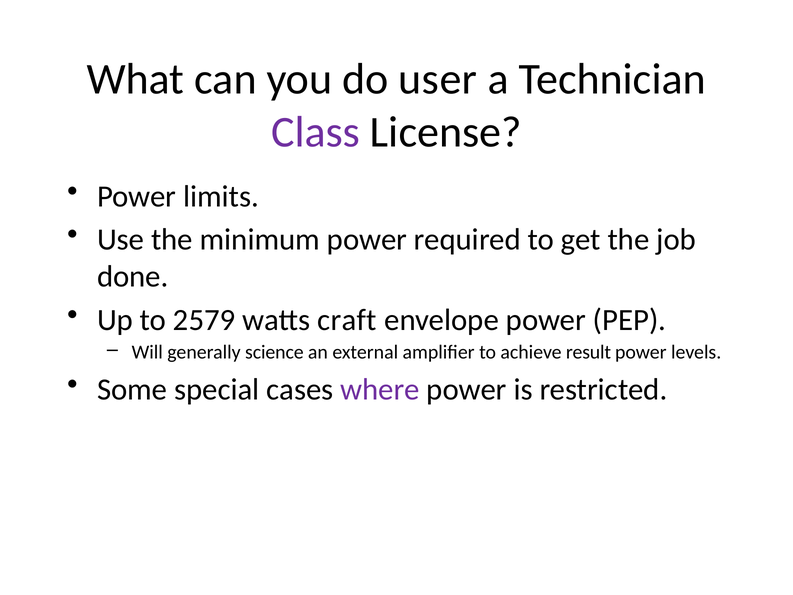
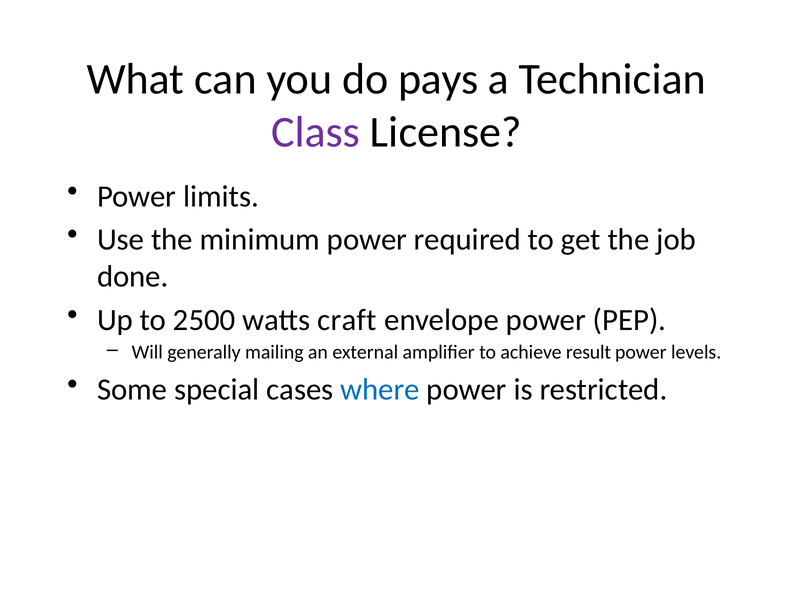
user: user -> pays (438, 79)
2579: 2579 -> 2500 (204, 320)
science: science -> mailing (274, 352)
where colour: purple -> blue (380, 389)
